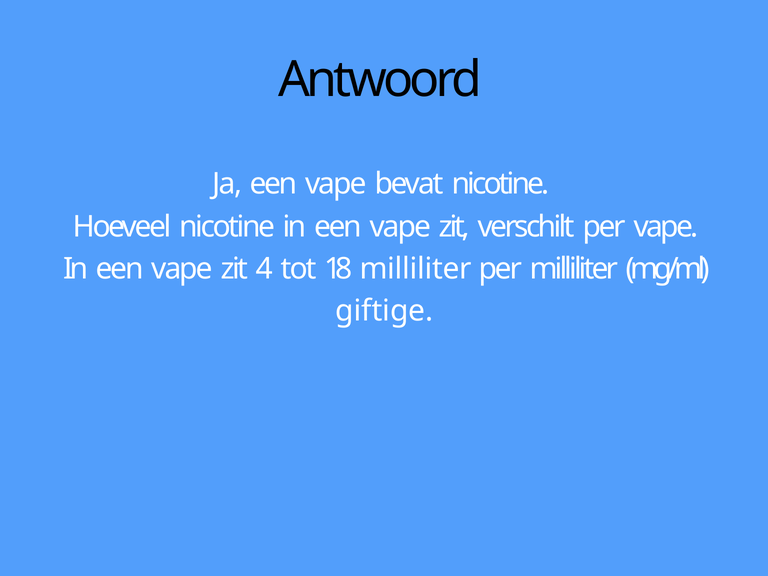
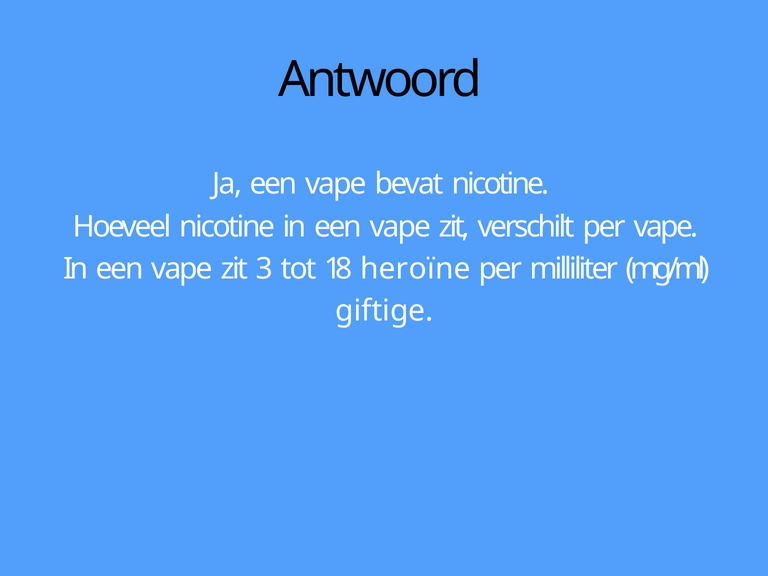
4: 4 -> 3 (265, 269)
18 milliliter: milliliter -> heroïne (415, 269)
